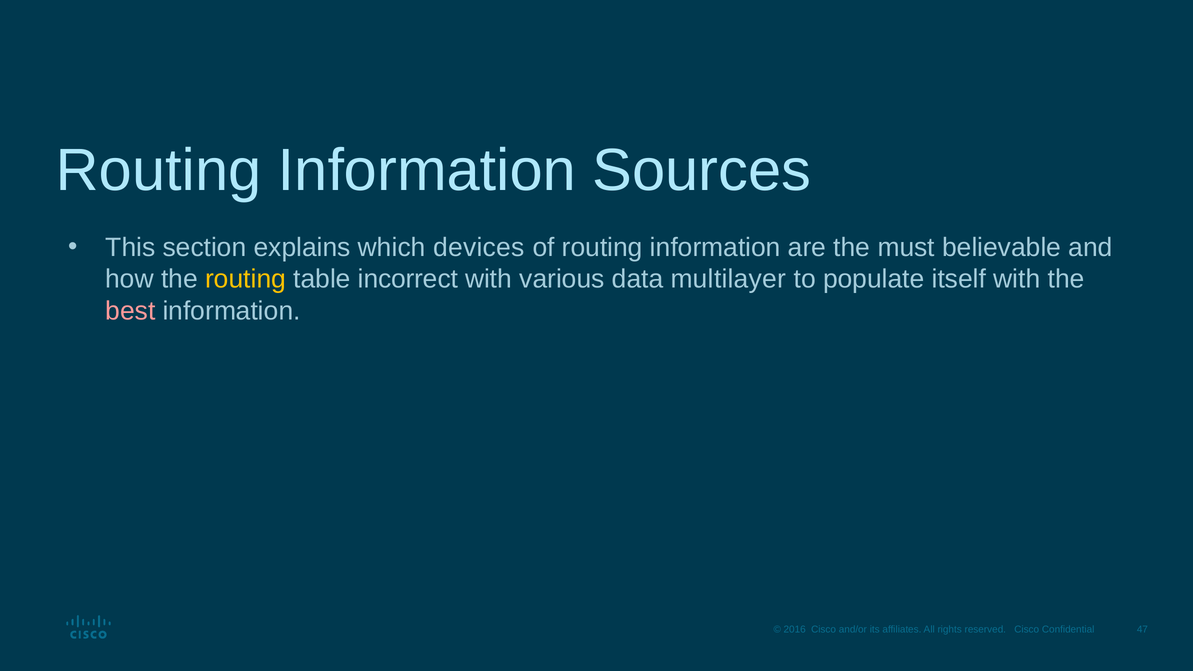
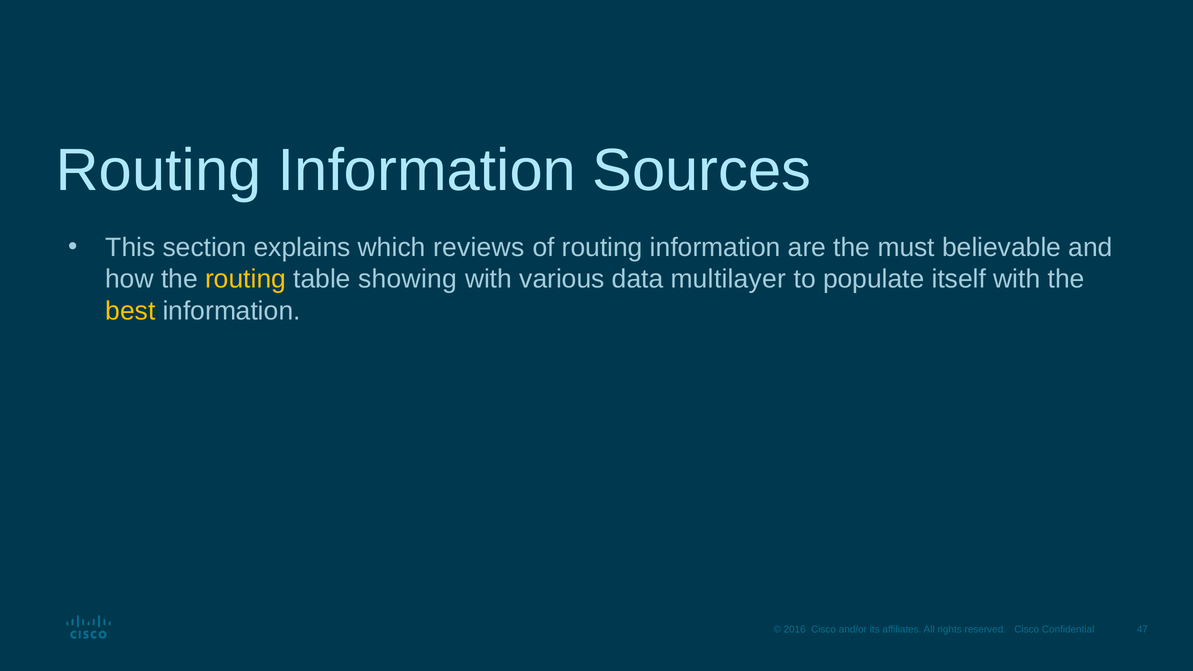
devices: devices -> reviews (479, 247)
incorrect: incorrect -> showing (408, 279)
best colour: pink -> yellow (130, 311)
